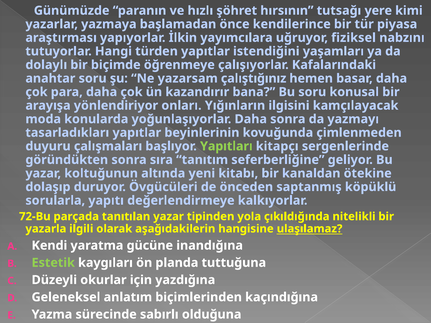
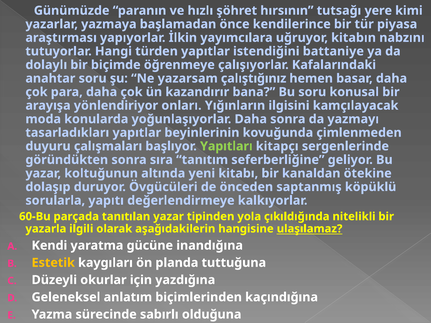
fiziksel: fiziksel -> kitabın (354, 38)
yaşamları: yaşamları -> battaniye (333, 51)
72-Bu: 72-Bu -> 60-Bu (35, 217)
Estetik colour: light green -> yellow (53, 263)
